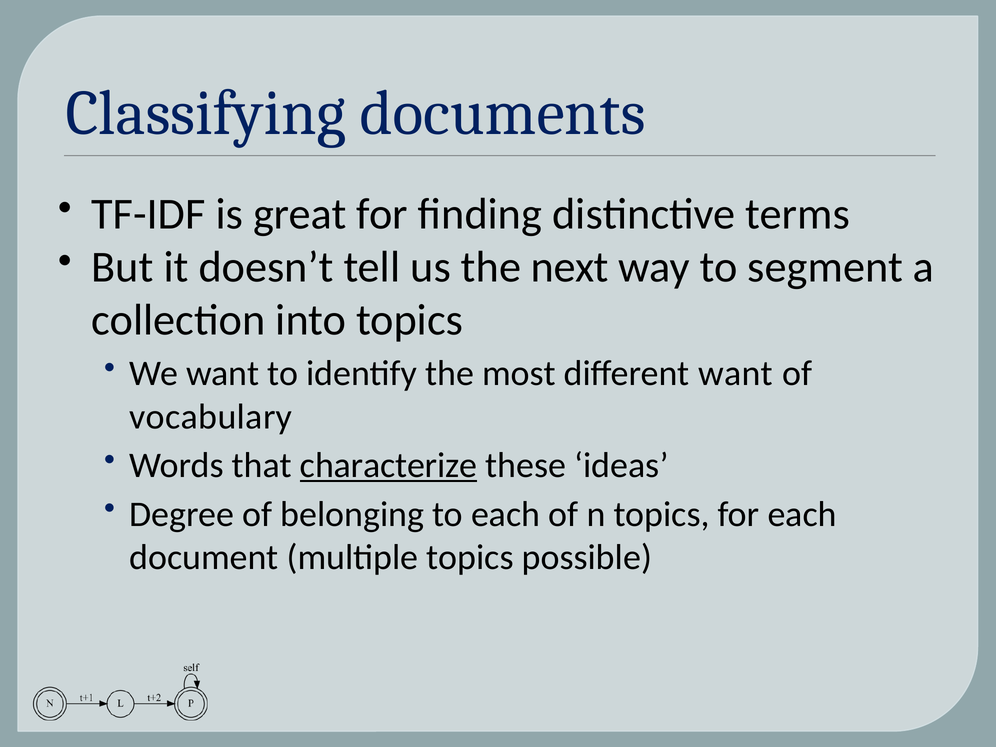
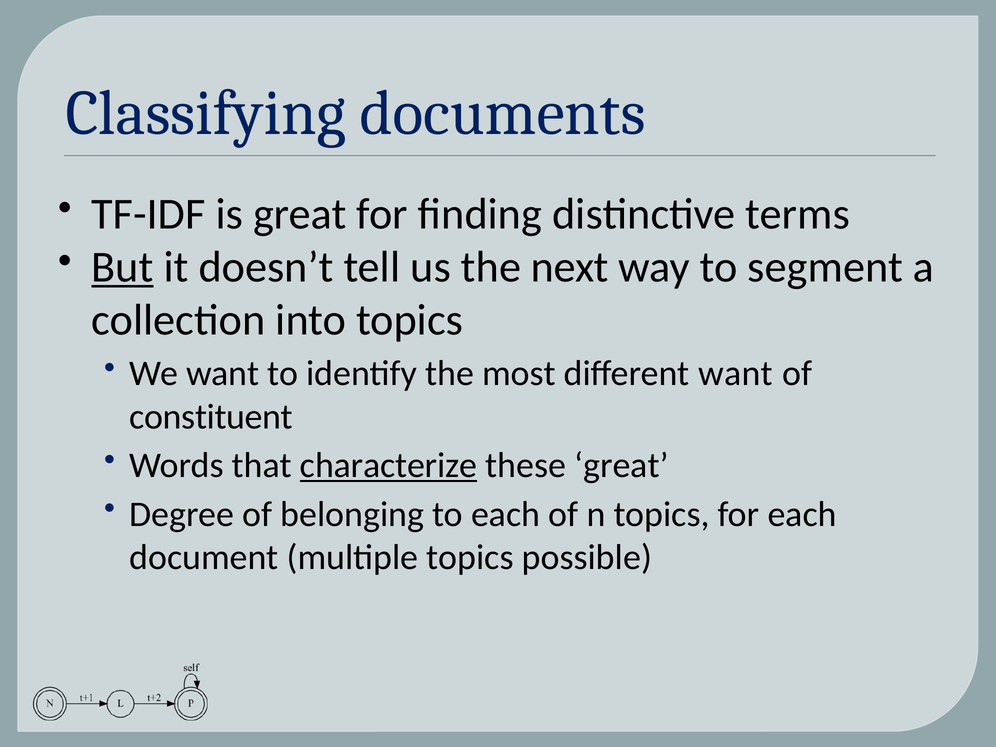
But underline: none -> present (122, 267)
vocabulary: vocabulary -> constituent (211, 417)
these ideas: ideas -> great (621, 465)
